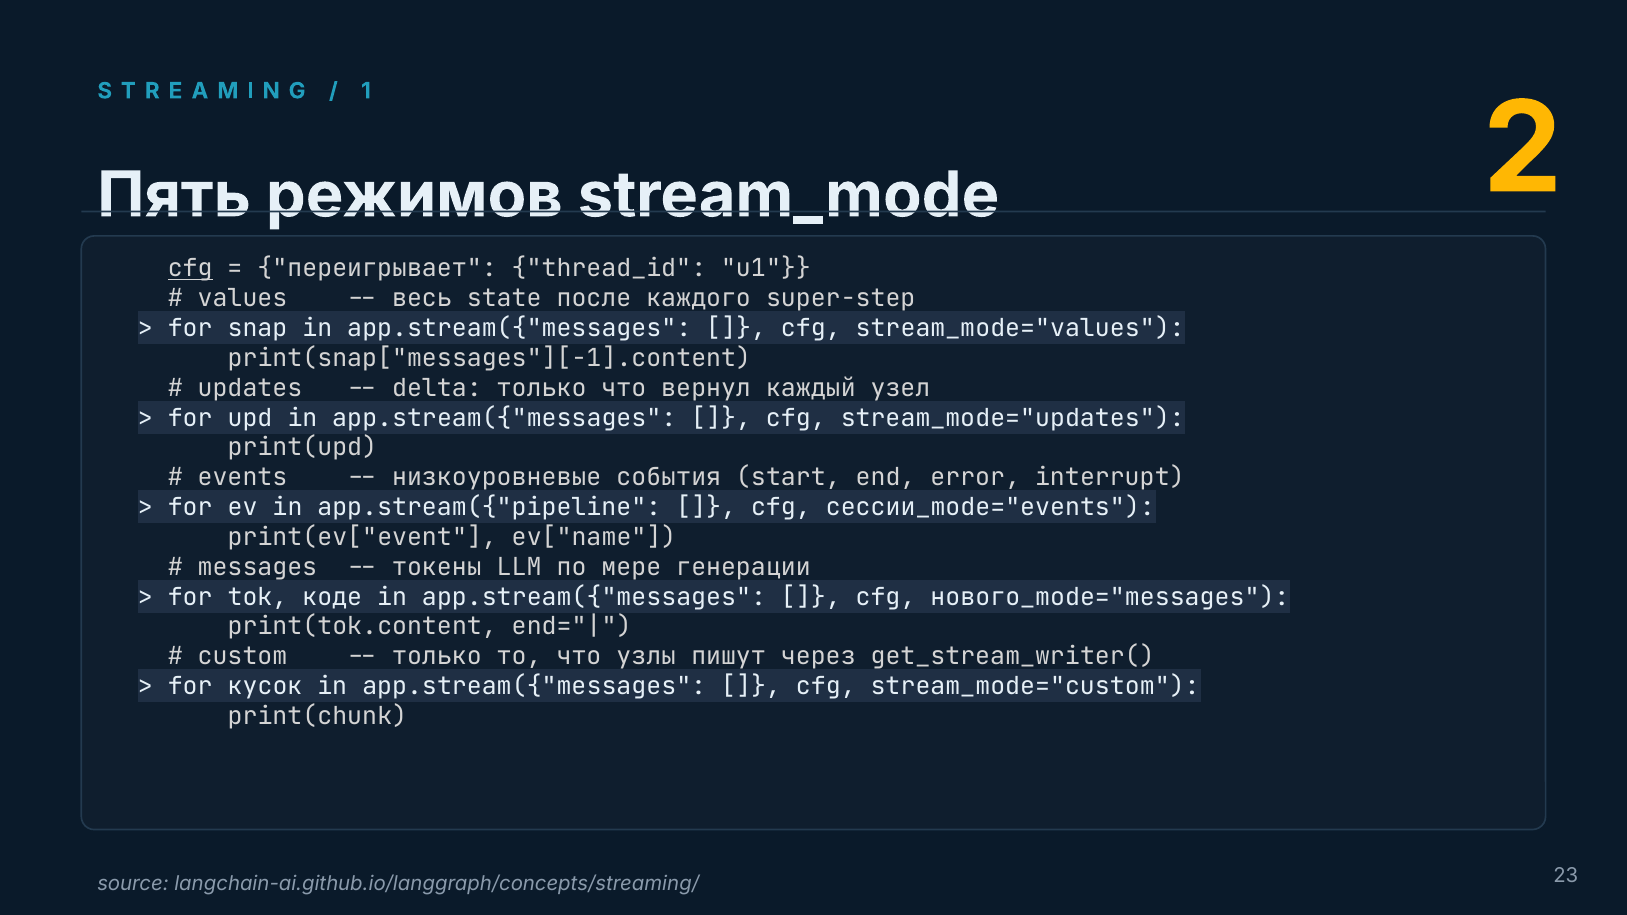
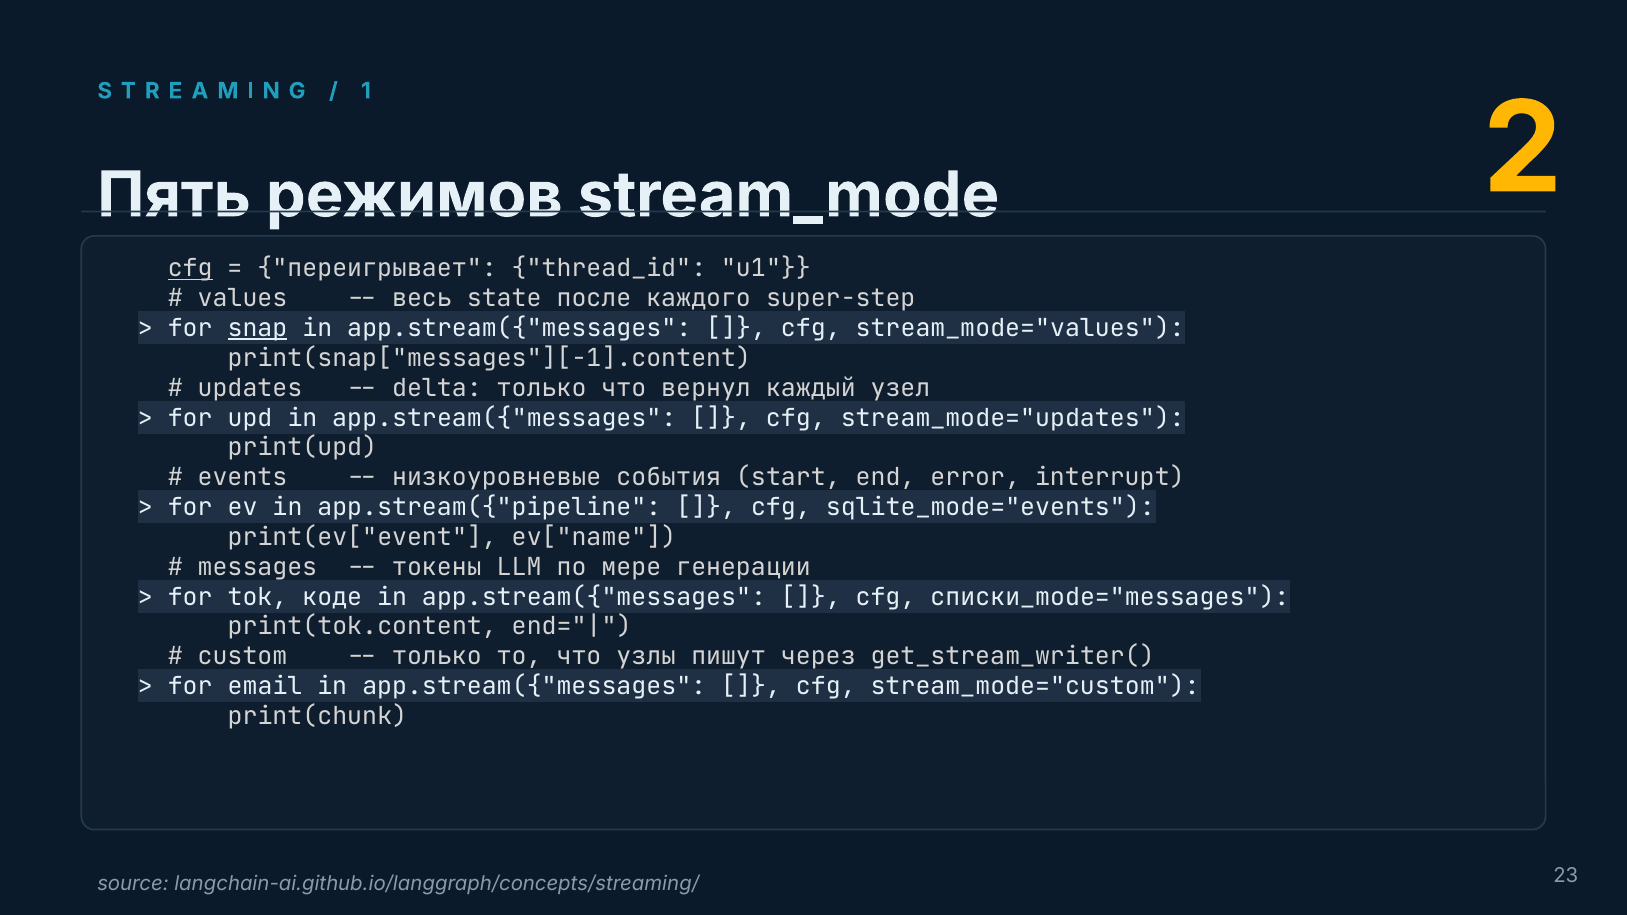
snap underline: none -> present (257, 328)
сессии_mode="events: сессии_mode="events -> sqlite_mode="events (990, 508)
нового_mode="messages: нового_mode="messages -> списки_mode="messages (1110, 597)
кусок: кусок -> email (265, 687)
